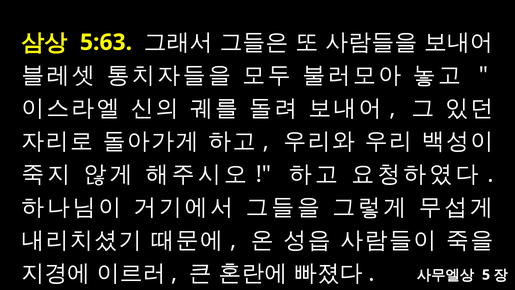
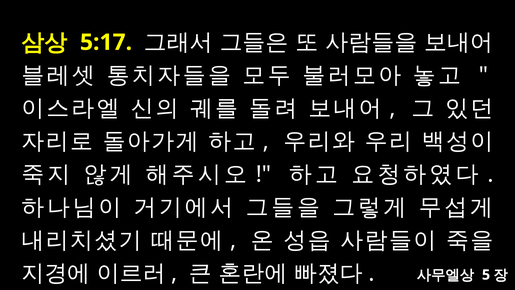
5:63: 5:63 -> 5:17 (106, 42)
